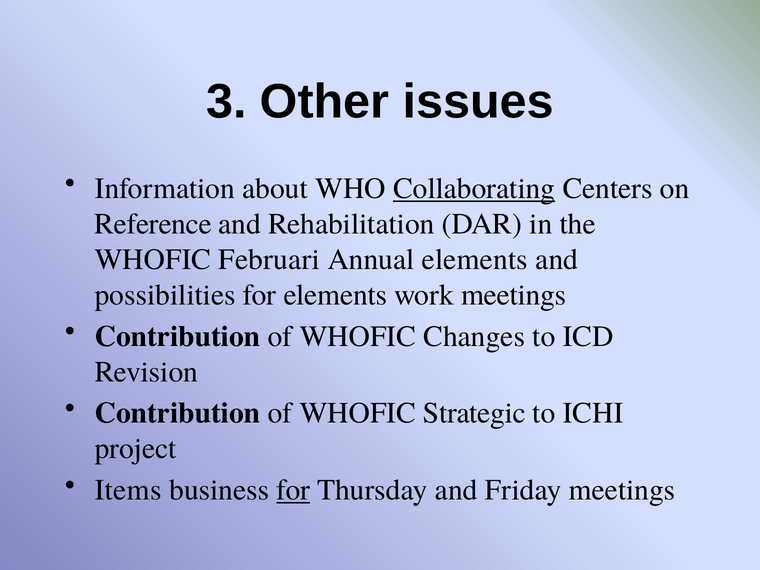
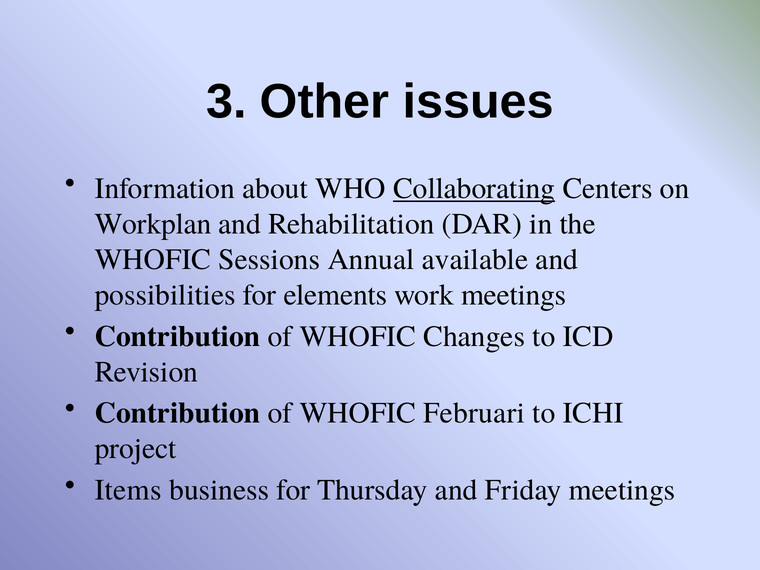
Reference: Reference -> Workplan (153, 224)
Februari: Februari -> Sessions (269, 259)
Annual elements: elements -> available (475, 259)
Strategic: Strategic -> Februari (474, 413)
for underline: present -> none (293, 490)
